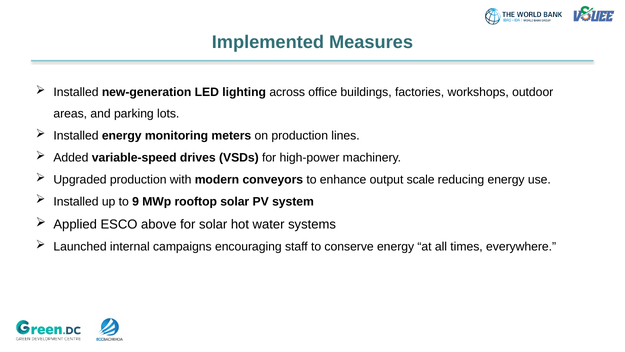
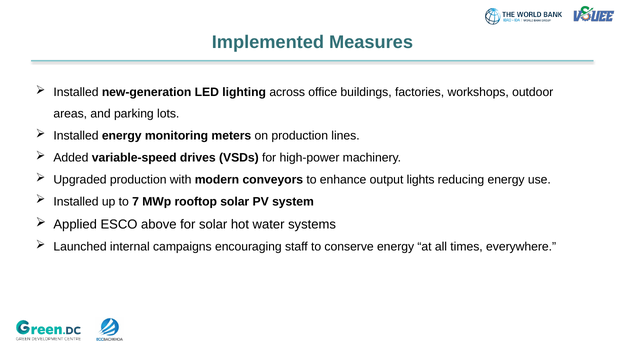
scale: scale -> lights (421, 179)
9: 9 -> 7 (136, 201)
